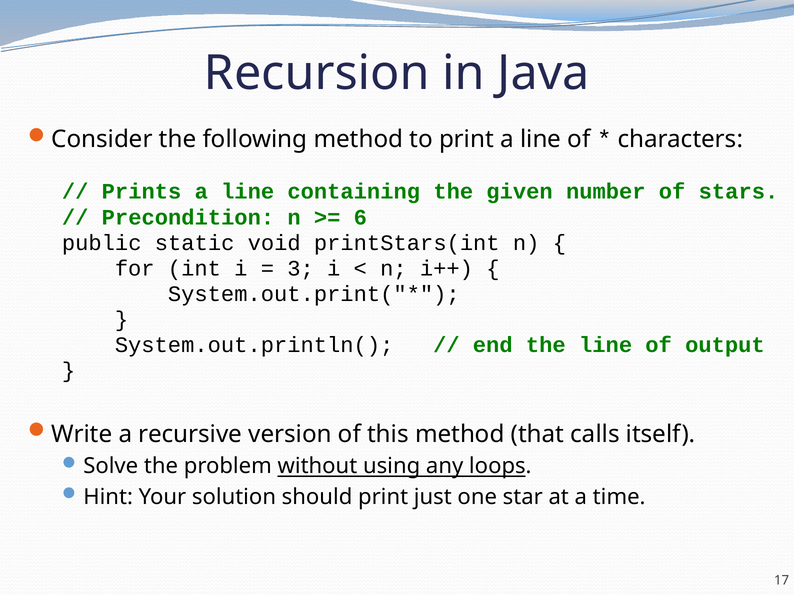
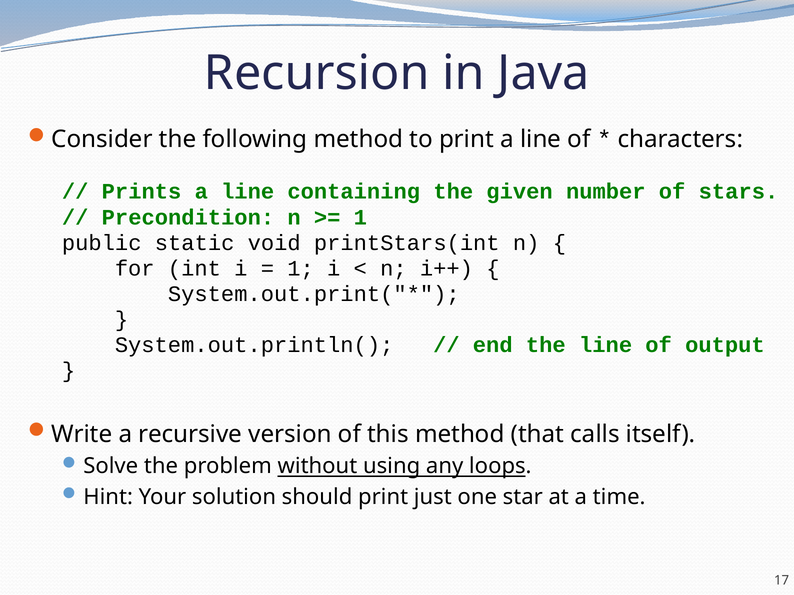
6: 6 -> 1 (360, 217)
3: 3 -> 1 (301, 269)
